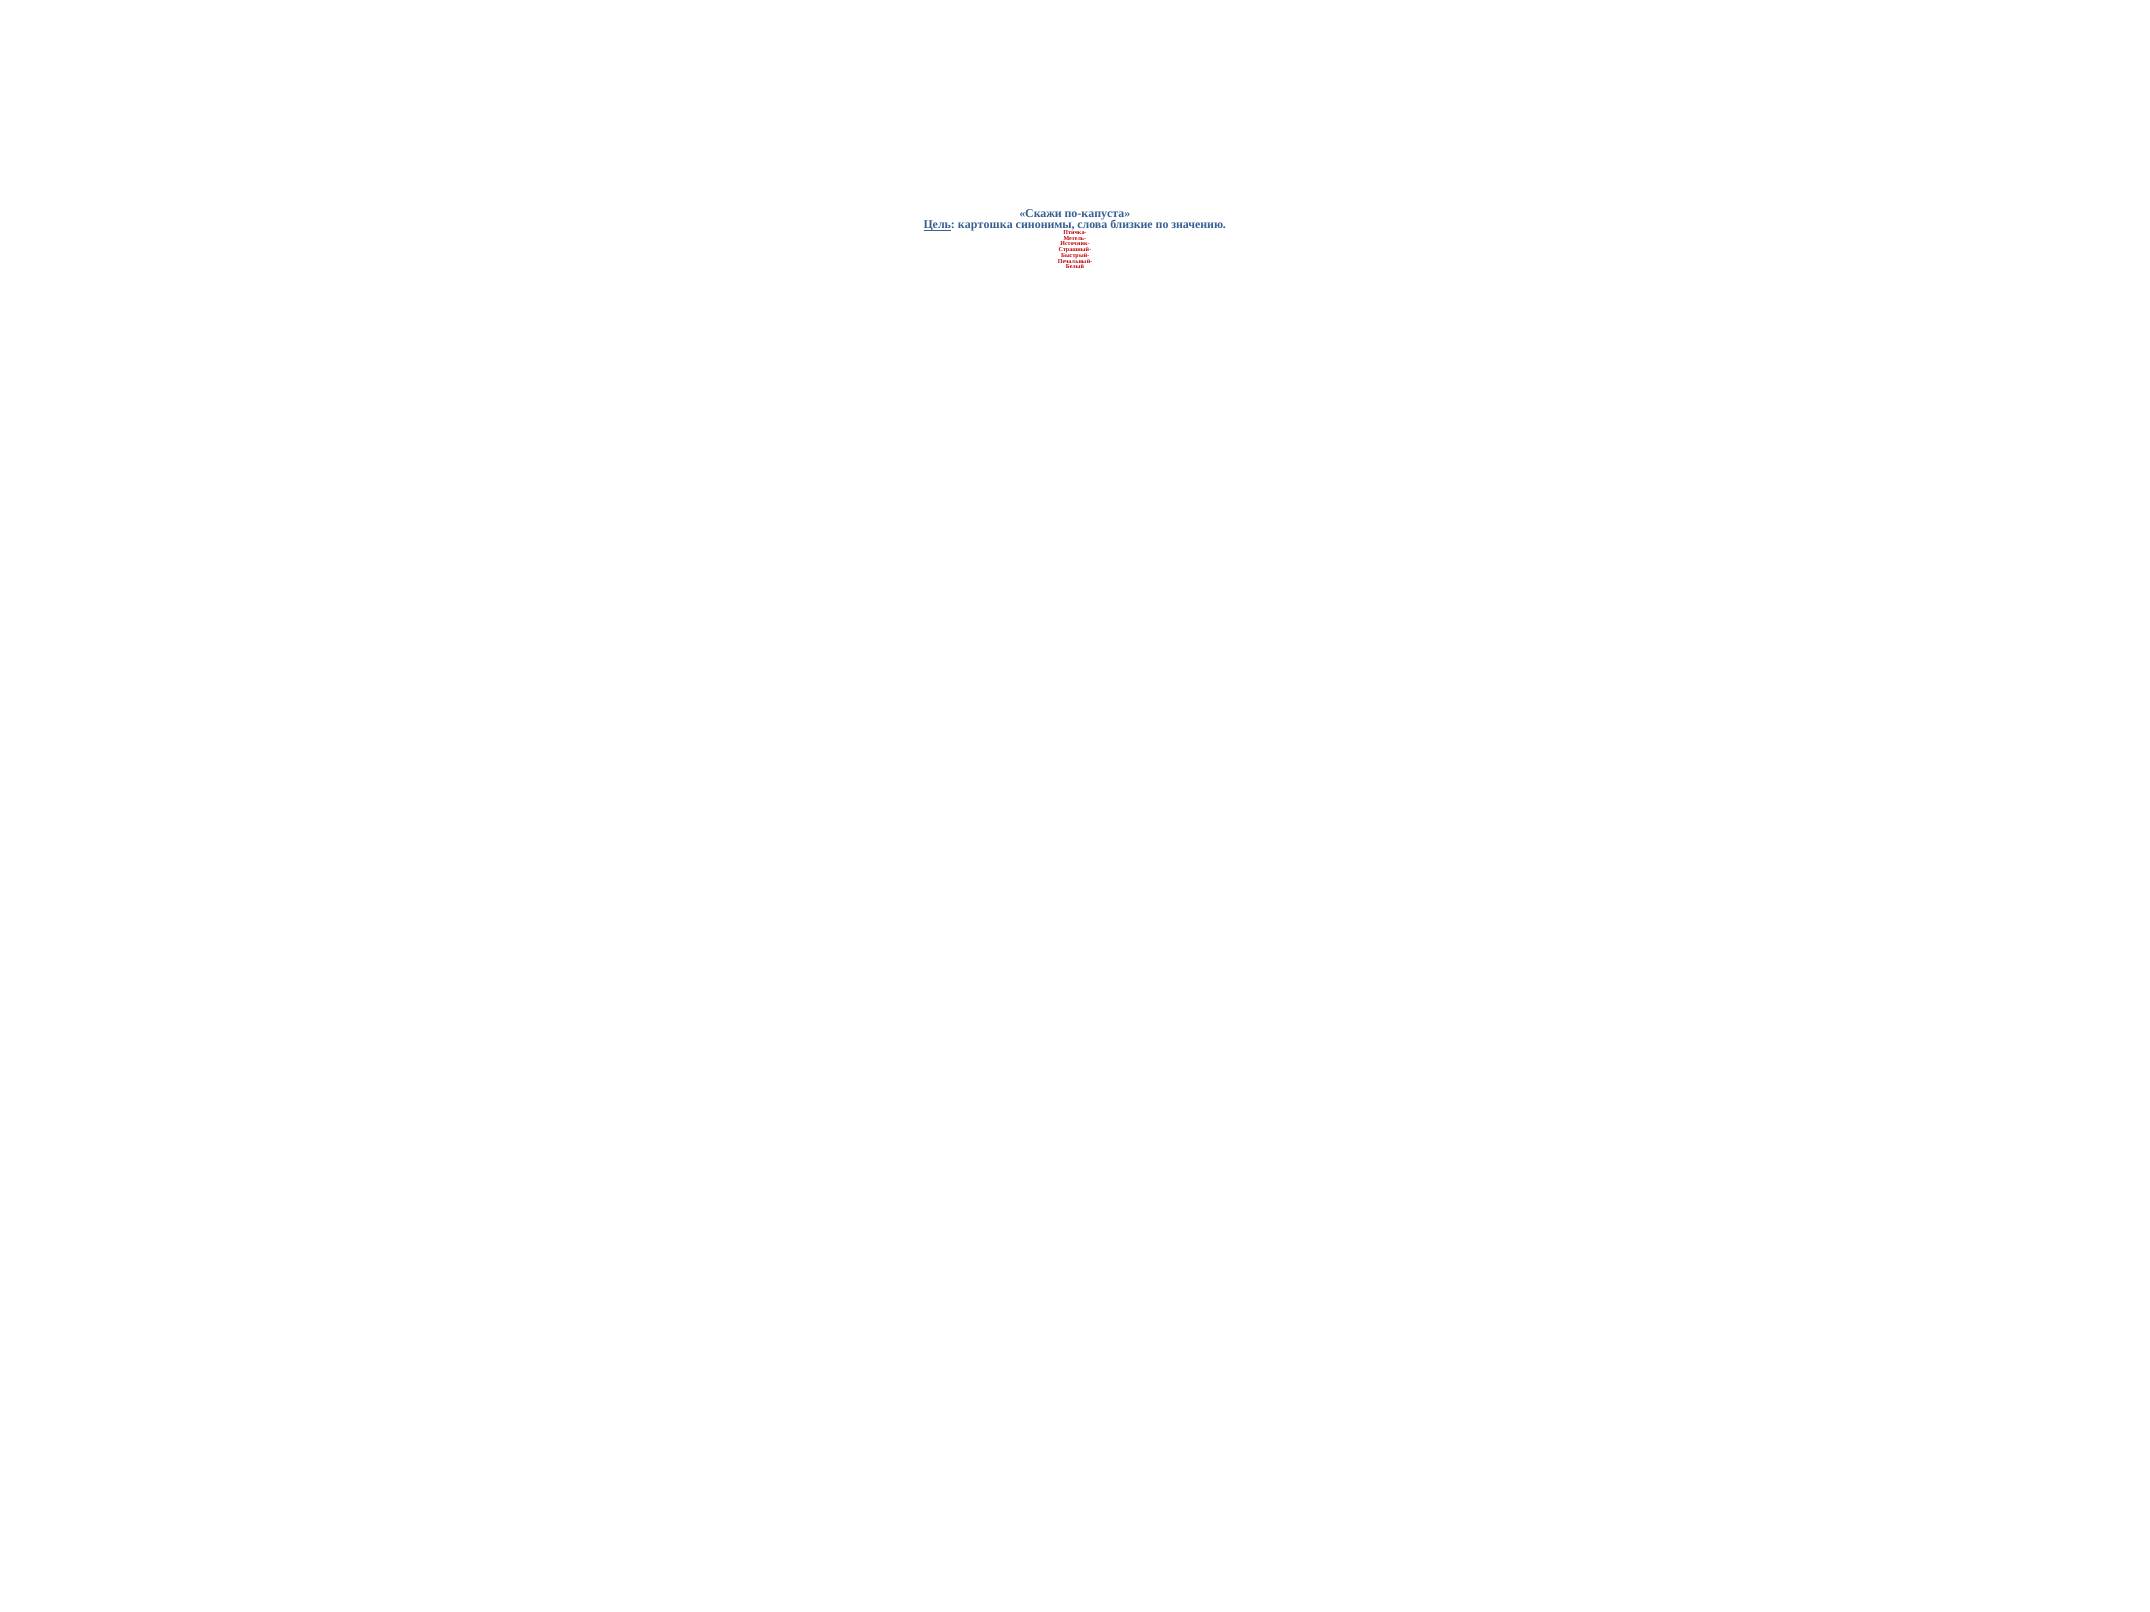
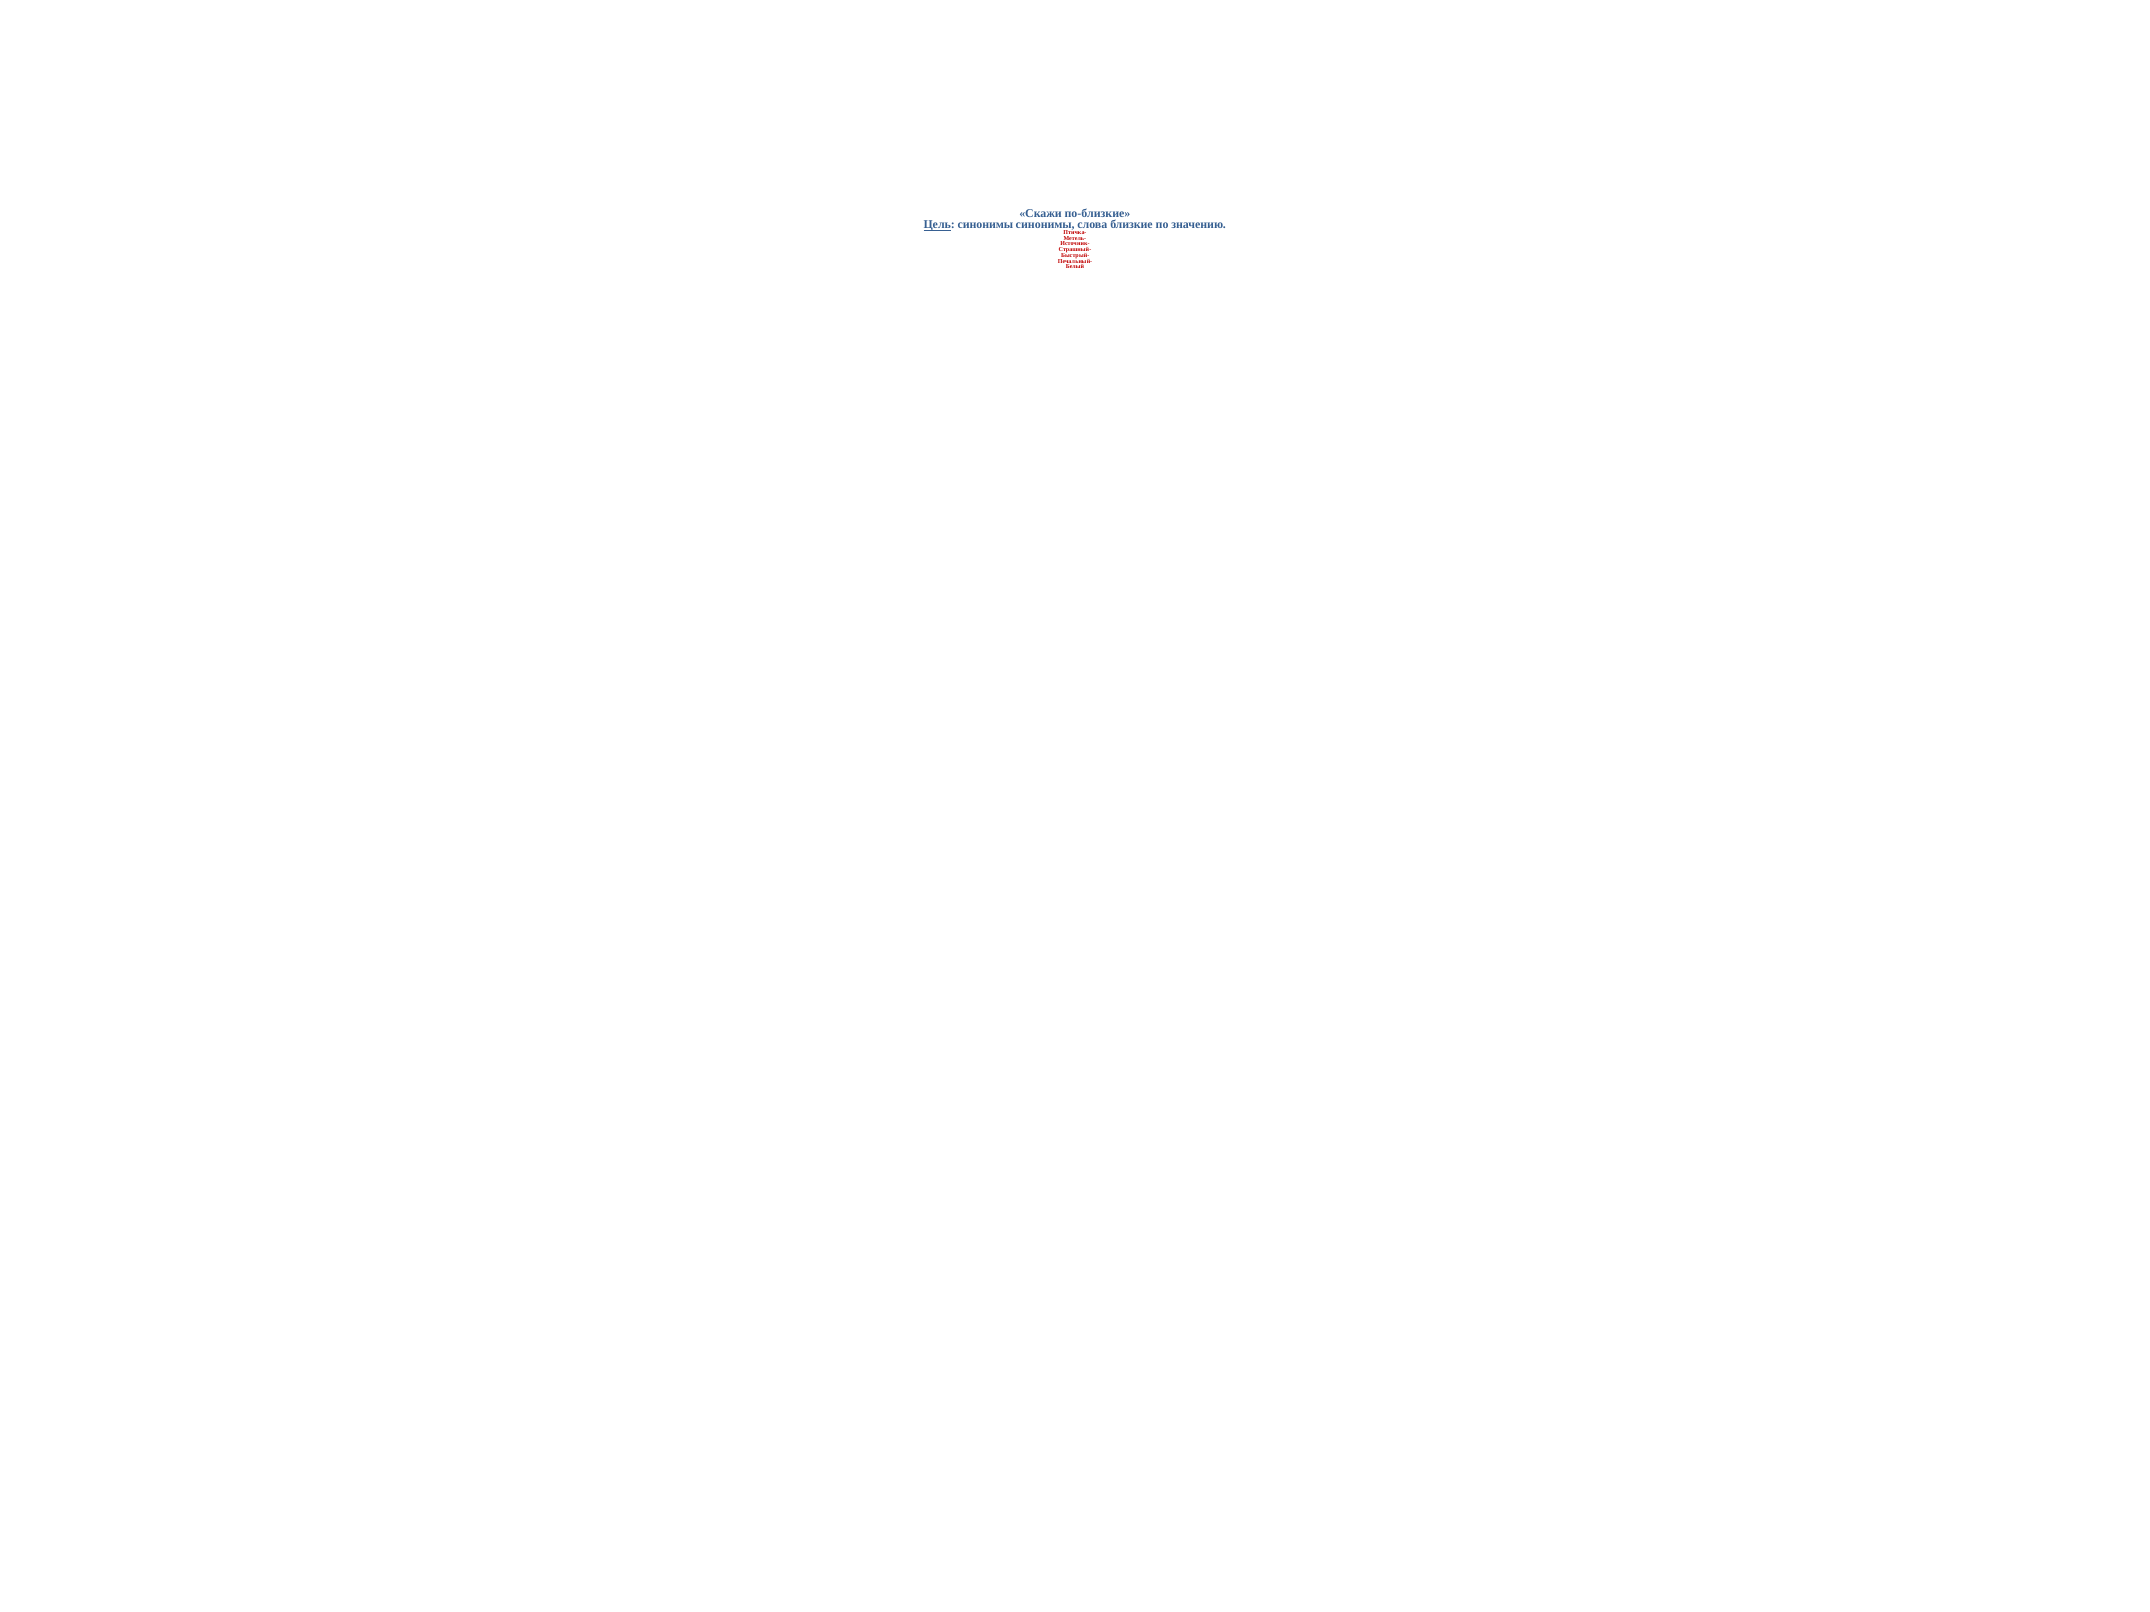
по-капуста: по-капуста -> по-близкие (1097, 213)
Цель картошка: картошка -> синонимы (985, 225)
